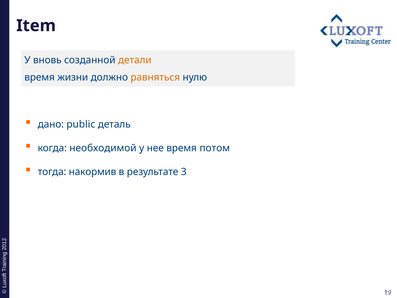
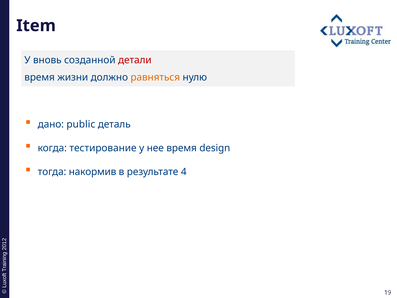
детали colour: orange -> red (135, 60)
необходимой: необходимой -> тестирование (103, 148)
потом: потом -> design (215, 148)
3: 3 -> 4 (184, 172)
